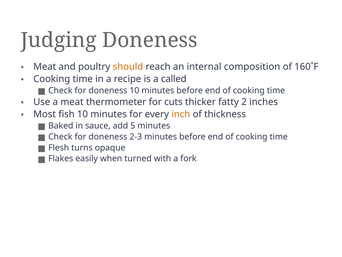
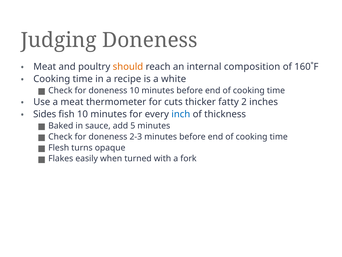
called: called -> white (174, 79)
Most: Most -> Sides (45, 114)
inch colour: orange -> blue (181, 114)
